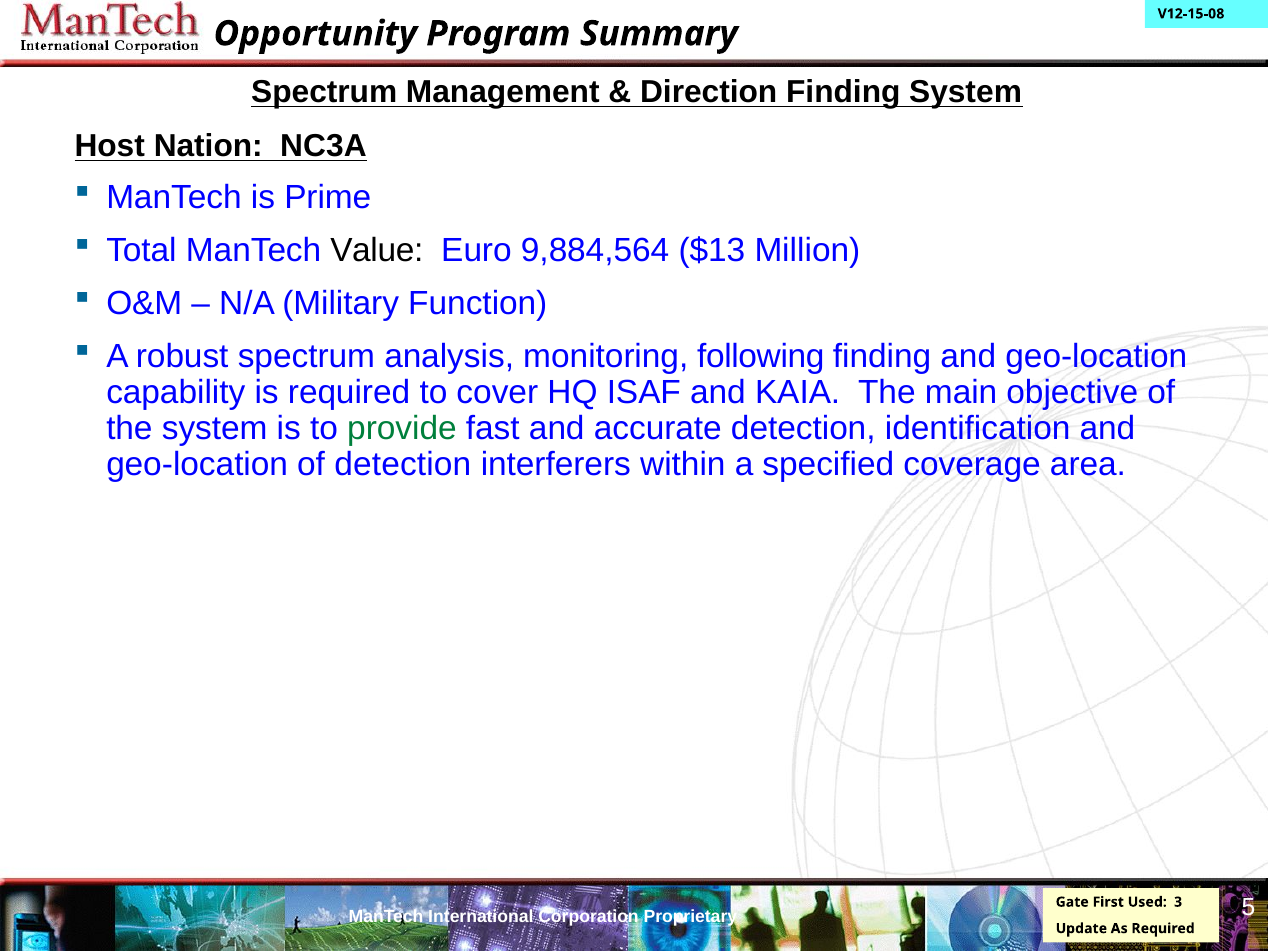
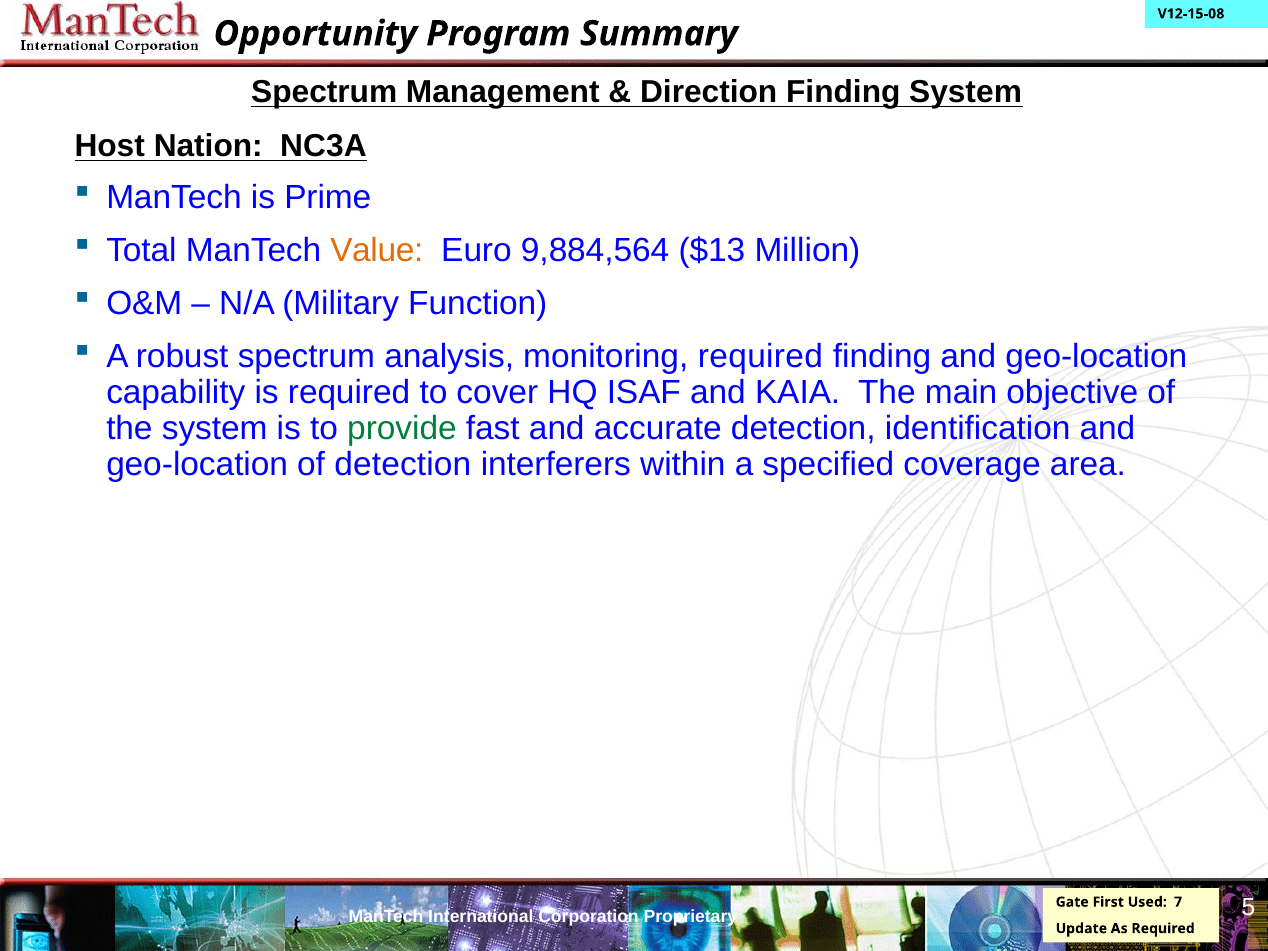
Value colour: black -> orange (377, 250)
monitoring following: following -> required (760, 356)
3: 3 -> 7 (1178, 902)
